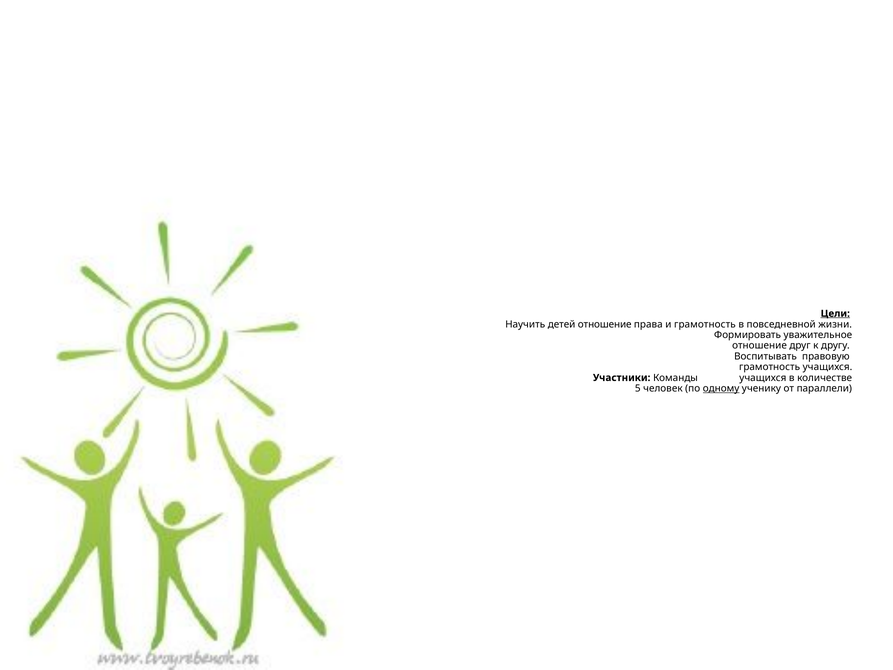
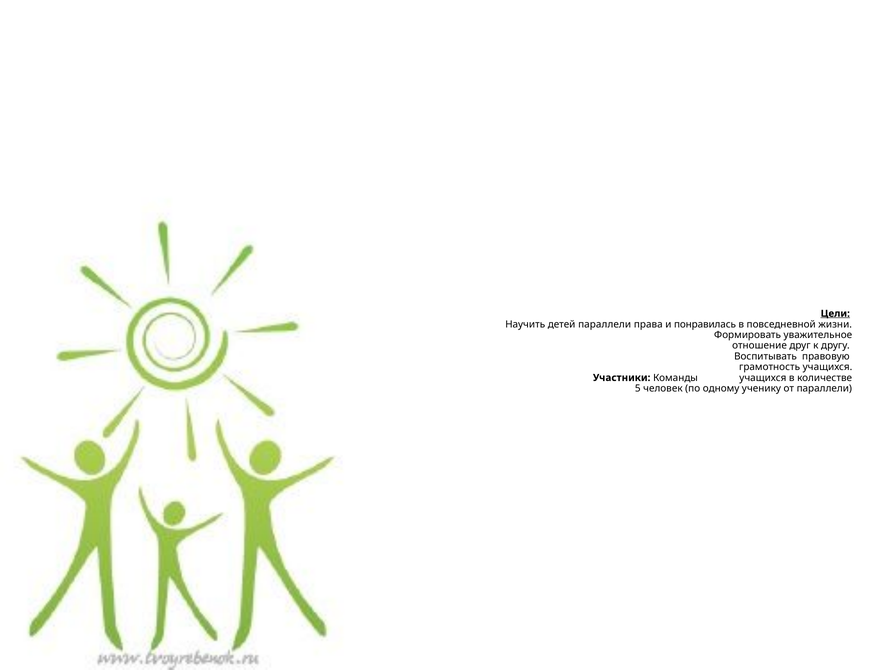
детей отношение: отношение -> параллели (605, 324)
и грамотность: грамотность -> понравилась (705, 324)
одному underline: present -> none (721, 388)
